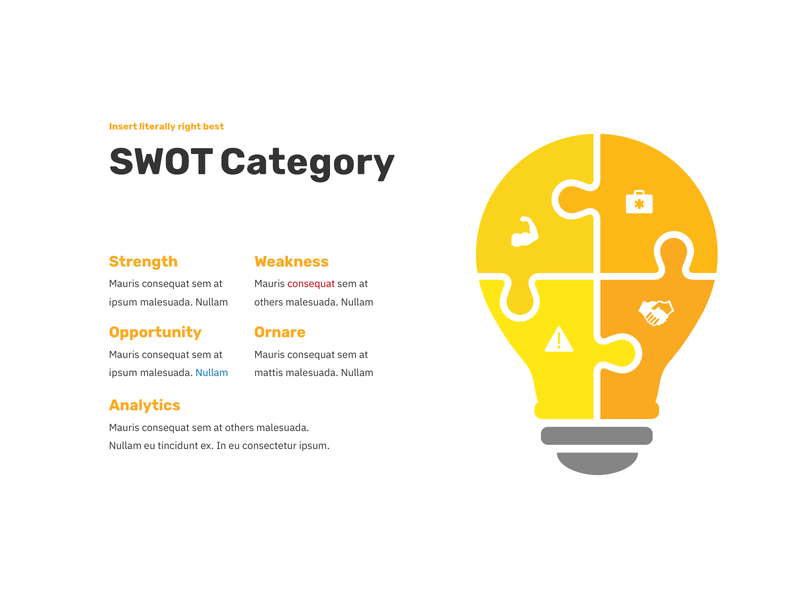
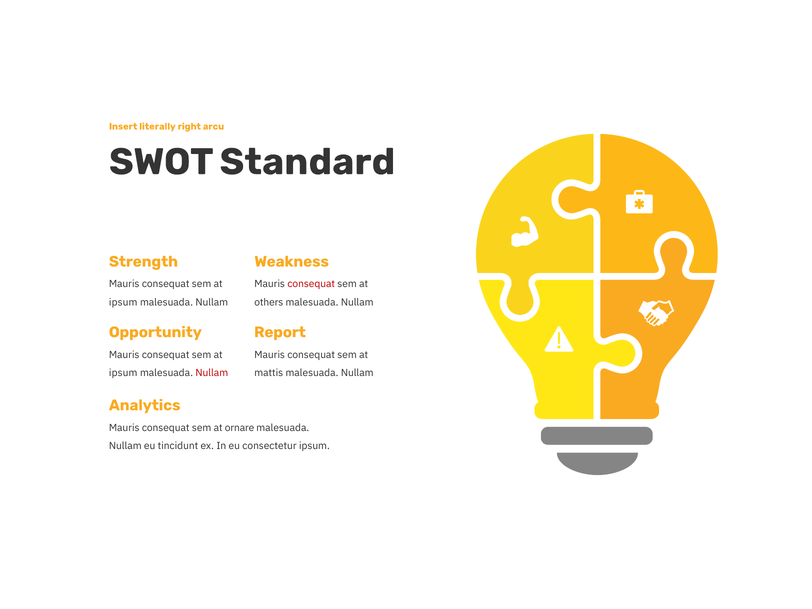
best: best -> arcu (213, 126)
Category: Category -> Standard (307, 162)
Ornare: Ornare -> Report (280, 332)
Nullam colour: blue -> red (212, 373)
others: others -> ornare (240, 428)
